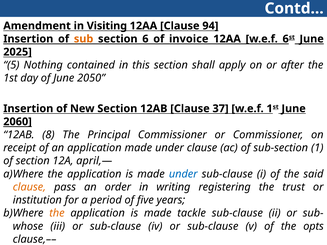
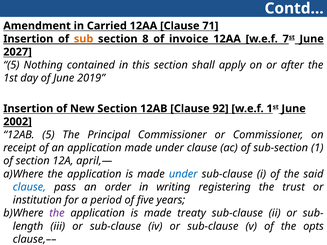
Visiting: Visiting -> Carried (107, 26)
94: 94 -> 71 (210, 26)
section 6: 6 -> 8 (145, 39)
w.e.f 6: 6 -> 7 (286, 39)
2025: 2025 -> 2027 (18, 52)
2050: 2050 -> 2019 (91, 78)
37: 37 -> 92 (221, 109)
2060: 2060 -> 2002 (18, 122)
12AB 8: 8 -> 5 (48, 135)
clause colour: orange -> blue (29, 187)
the colour: orange -> purple (57, 213)
tackle: tackle -> treaty (192, 213)
whose: whose -> length (28, 226)
